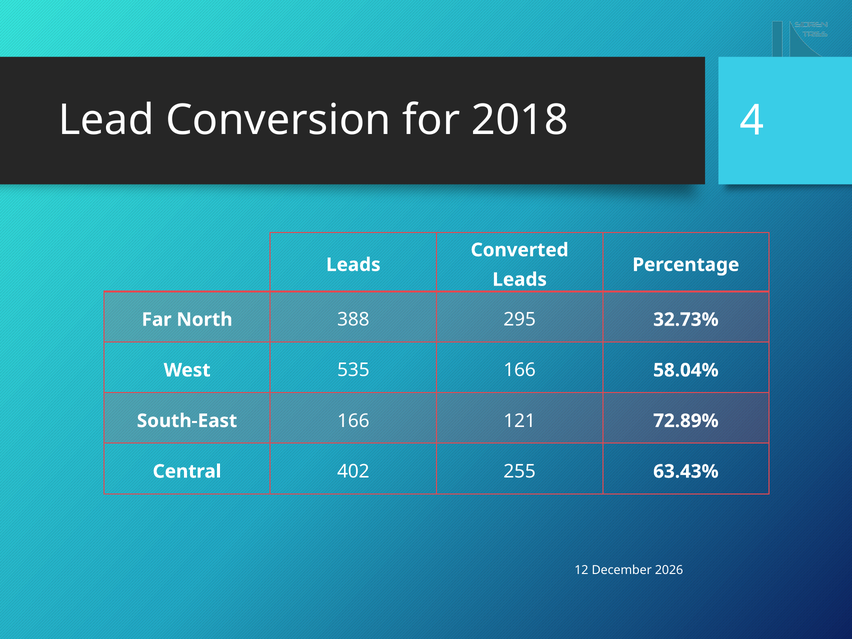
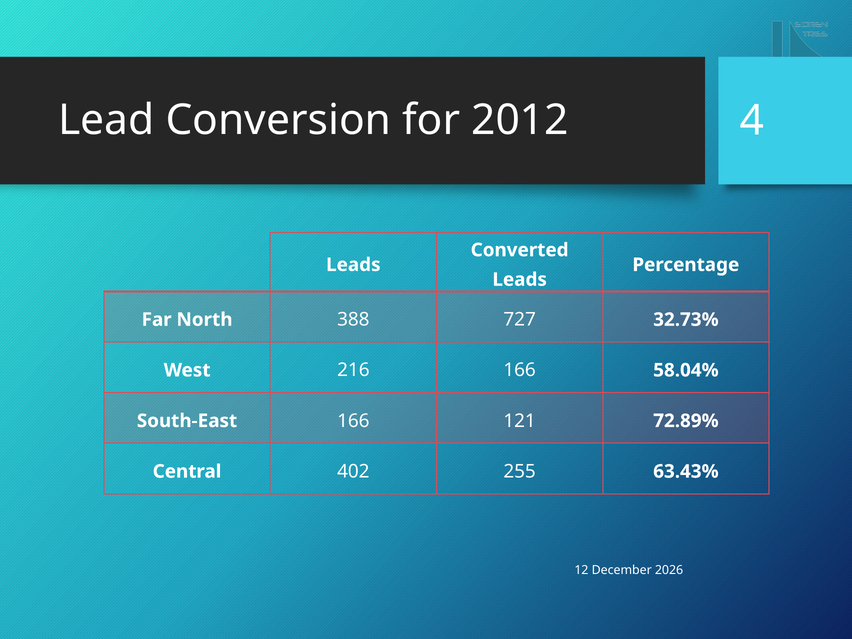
2018: 2018 -> 2012 (520, 120)
295: 295 -> 727 (520, 320)
535: 535 -> 216 (353, 370)
